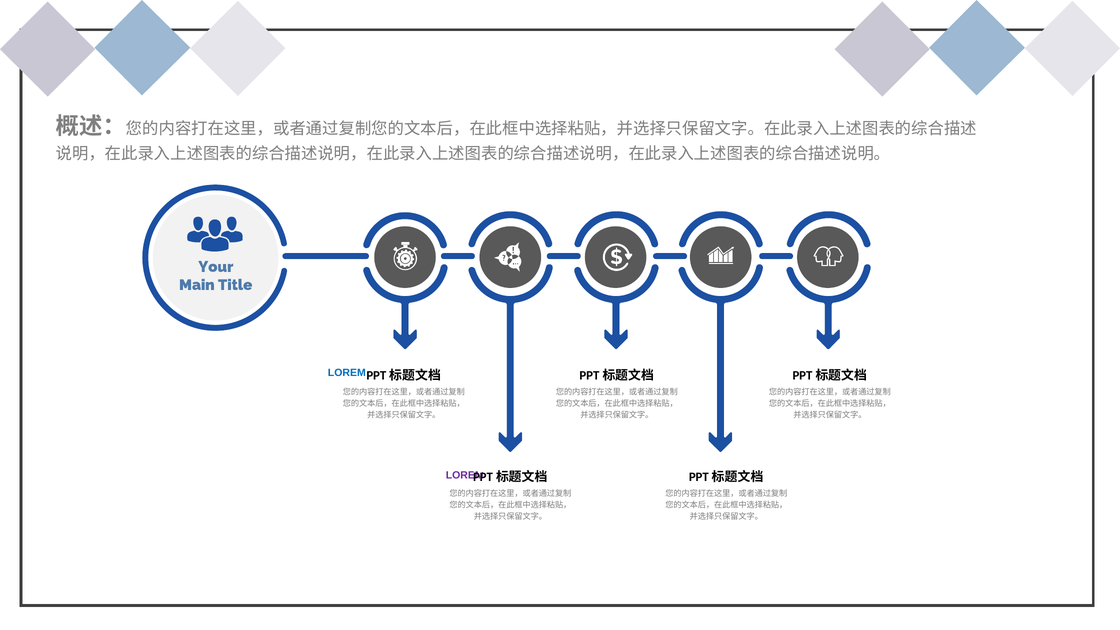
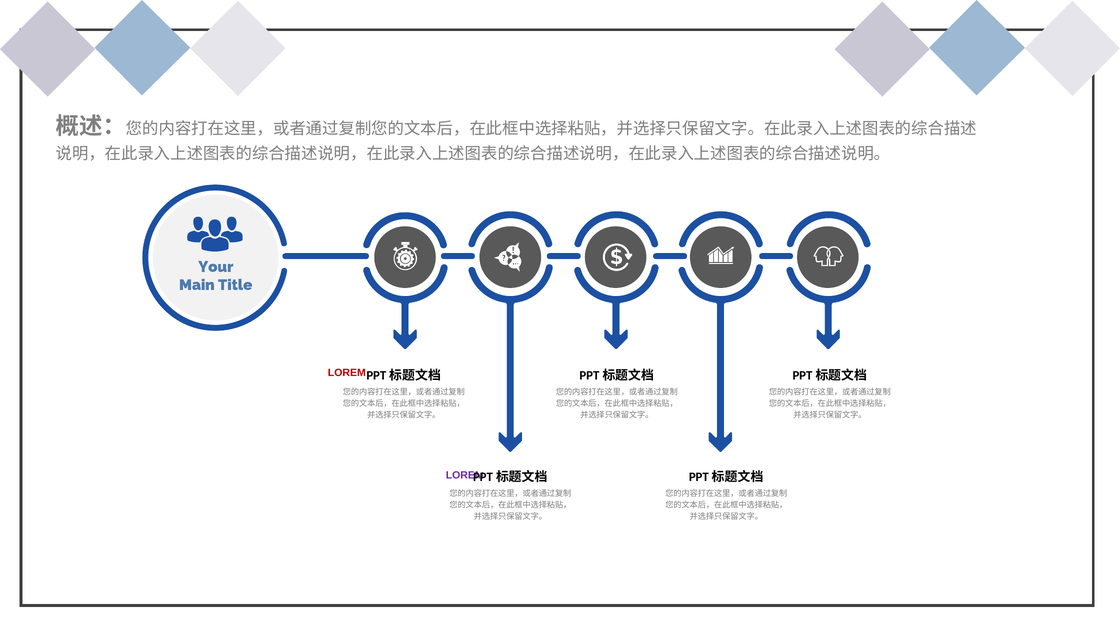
LOREM colour: blue -> red (347, 373)
